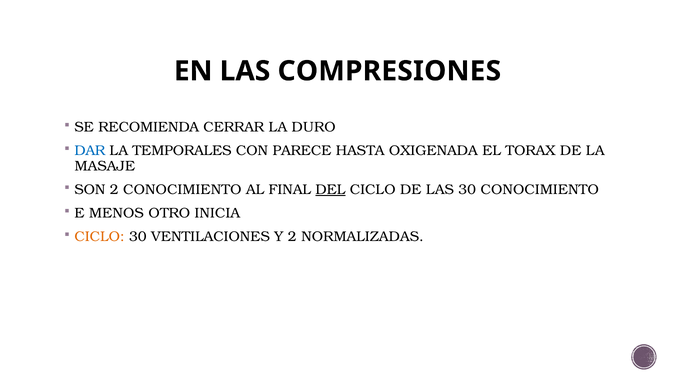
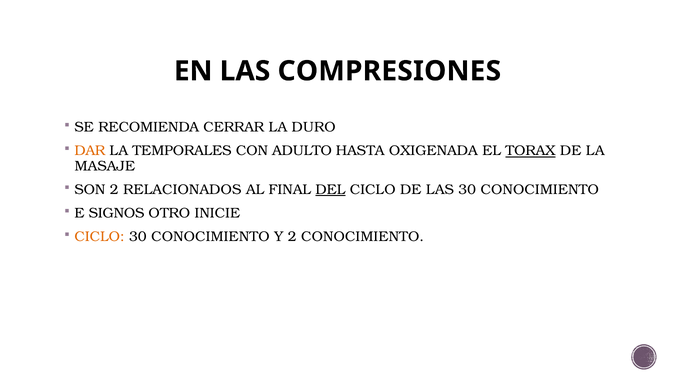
DAR colour: blue -> orange (90, 151)
PARECE: PARECE -> ADULTO (302, 151)
TORAX underline: none -> present (530, 151)
2 CONOCIMIENTO: CONOCIMIENTO -> RELACIONADOS (182, 190)
MENOS: MENOS -> SIGNOS (117, 214)
INICIA: INICIA -> INICIE (217, 214)
VENTILACIONES: VENTILACIONES -> CONOCIMIENTO (210, 237)
2 NORMALIZADAS: NORMALIZADAS -> CONOCIMIENTO (363, 237)
